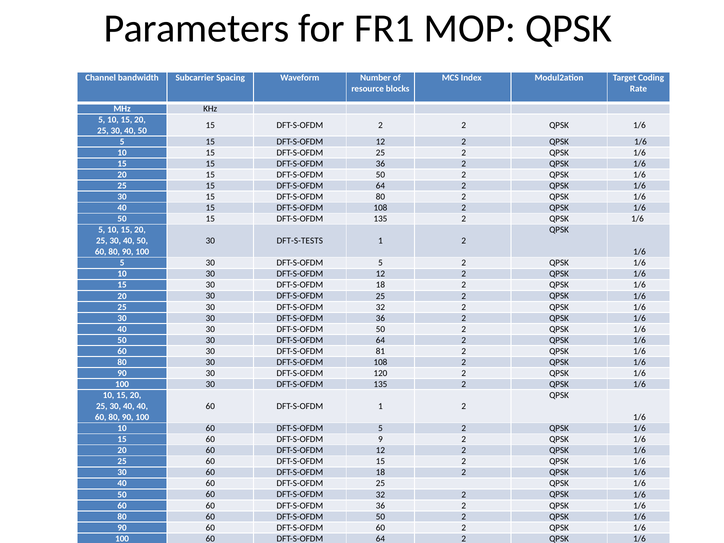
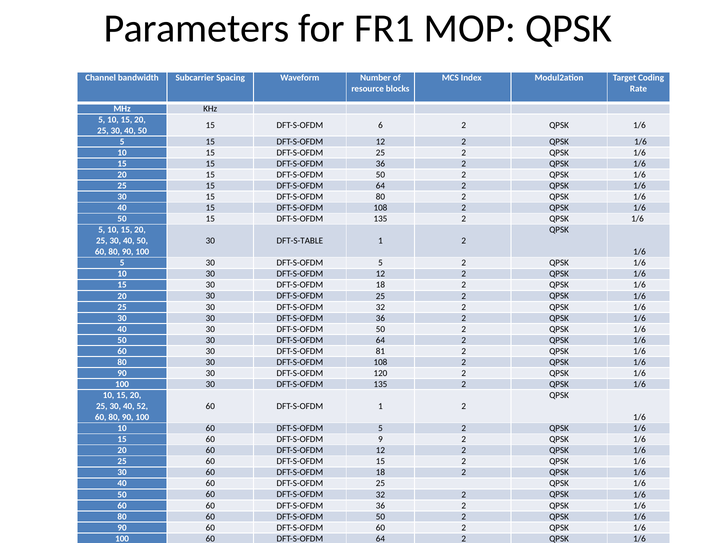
DFT-S-OFDM 2: 2 -> 6 (380, 125)
DFT-S-TESTS: DFT-S-TESTS -> DFT-S-TABLE (300, 241)
40 40: 40 -> 52 (142, 406)
